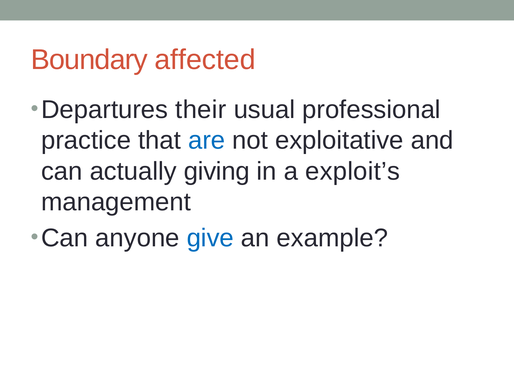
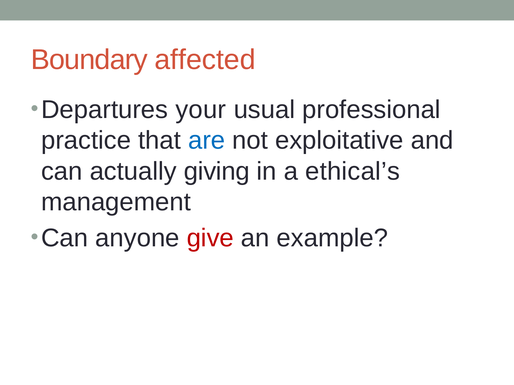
their: their -> your (201, 110)
exploit’s: exploit’s -> ethical’s (353, 171)
give colour: blue -> red (210, 238)
